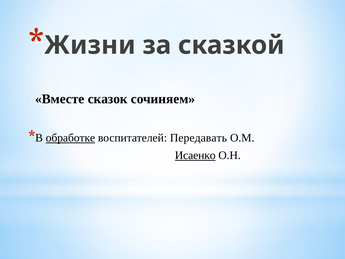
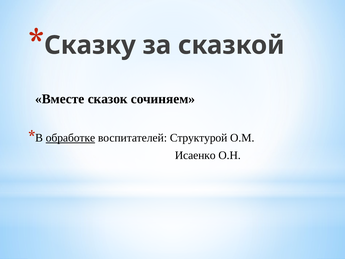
Жизни: Жизни -> Сказку (90, 45)
Передавать: Передавать -> Структурой (199, 138)
Исаенко underline: present -> none (195, 155)
